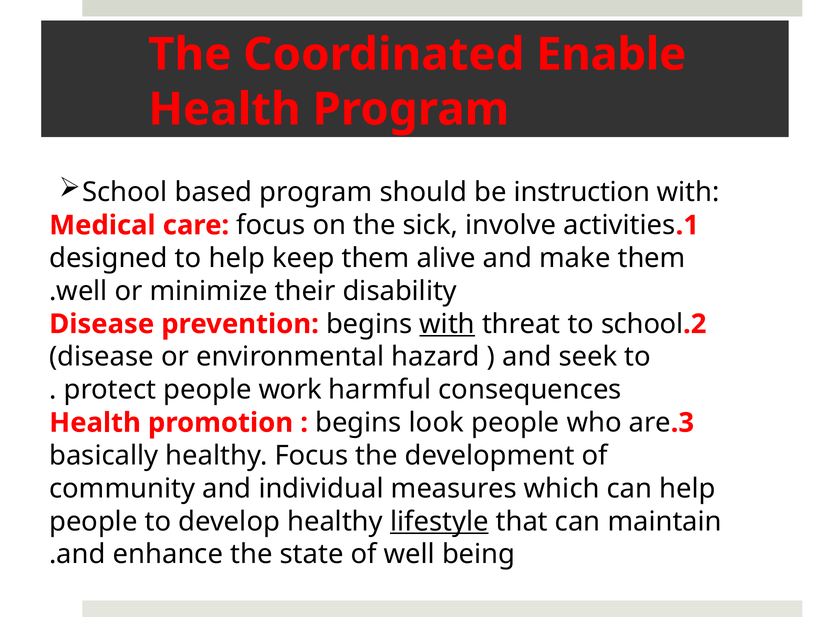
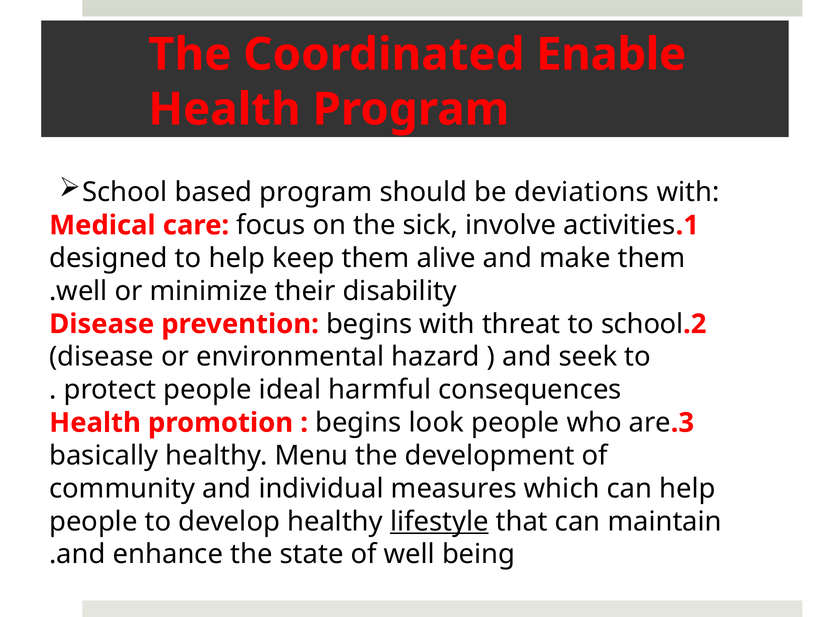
instruction: instruction -> deviations (582, 192)
with underline: present -> none (447, 324)
work: work -> ideal (290, 390)
healthy Focus: Focus -> Menu (311, 456)
